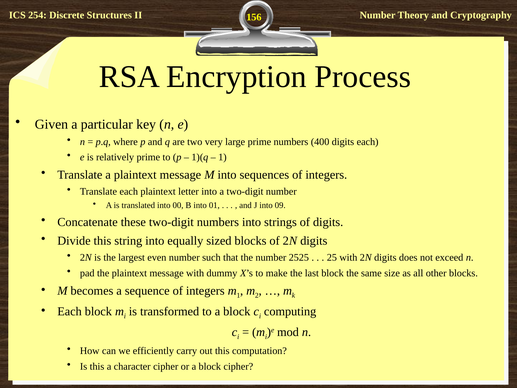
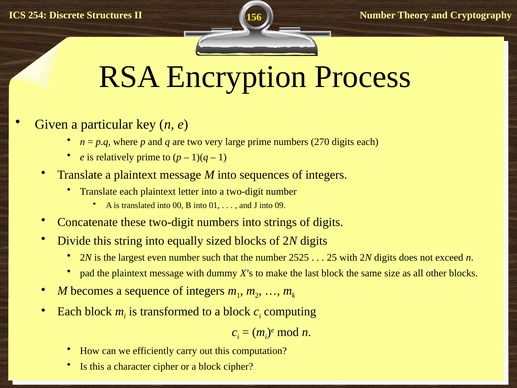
400: 400 -> 270 (320, 142)
